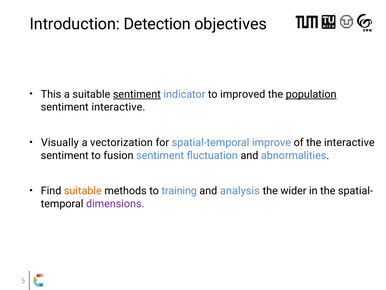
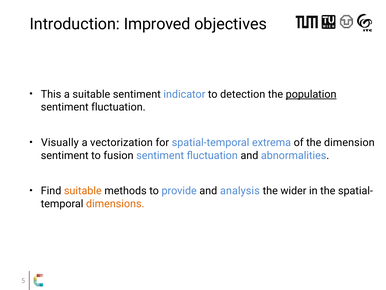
Detection: Detection -> Improved (157, 24)
sentiment underline: present -> none (137, 94)
improved: improved -> detection (243, 94)
interactive: interactive -> fluctuation (118, 107)
improve: improve -> extrema (272, 142)
the interactive: interactive -> dimension (349, 142)
training: training -> provide (179, 191)
dimensions colour: purple -> orange (115, 203)
